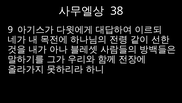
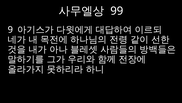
38: 38 -> 99 (117, 11)
